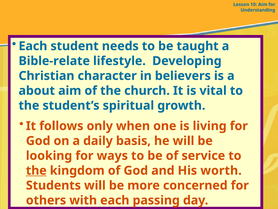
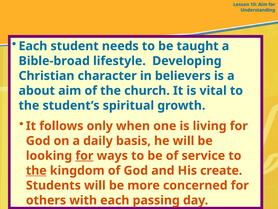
Bible-relate: Bible-relate -> Bible-broad (54, 61)
for underline: none -> present (84, 155)
worth: worth -> create (221, 170)
